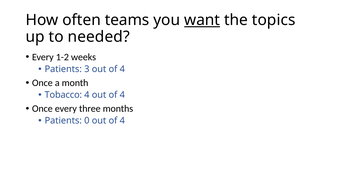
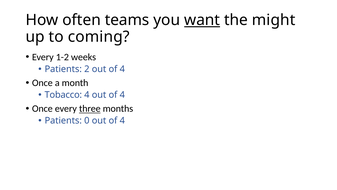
topics: topics -> might (274, 20)
needed: needed -> coming (99, 37)
3: 3 -> 2 (87, 69)
three underline: none -> present (90, 108)
